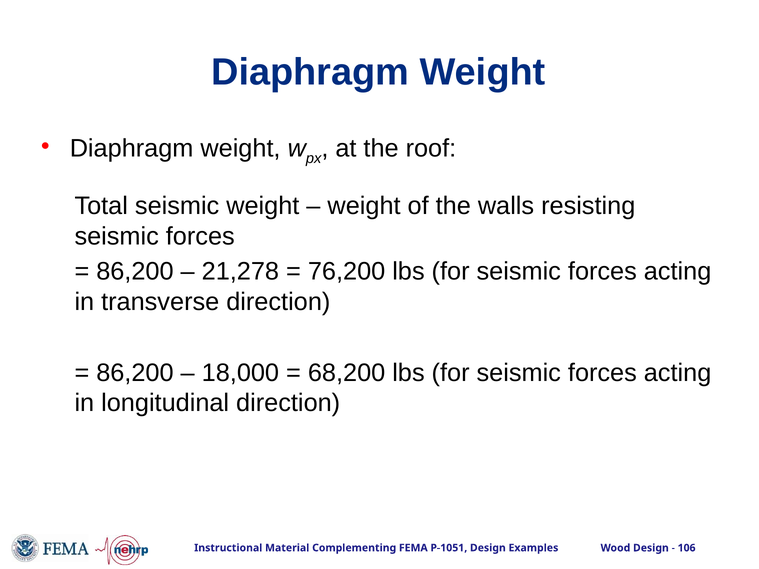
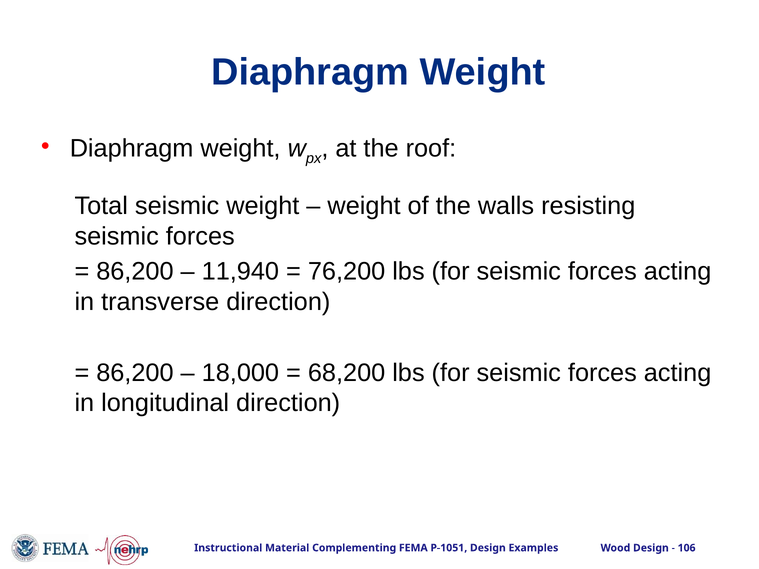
21,278: 21,278 -> 11,940 (240, 272)
